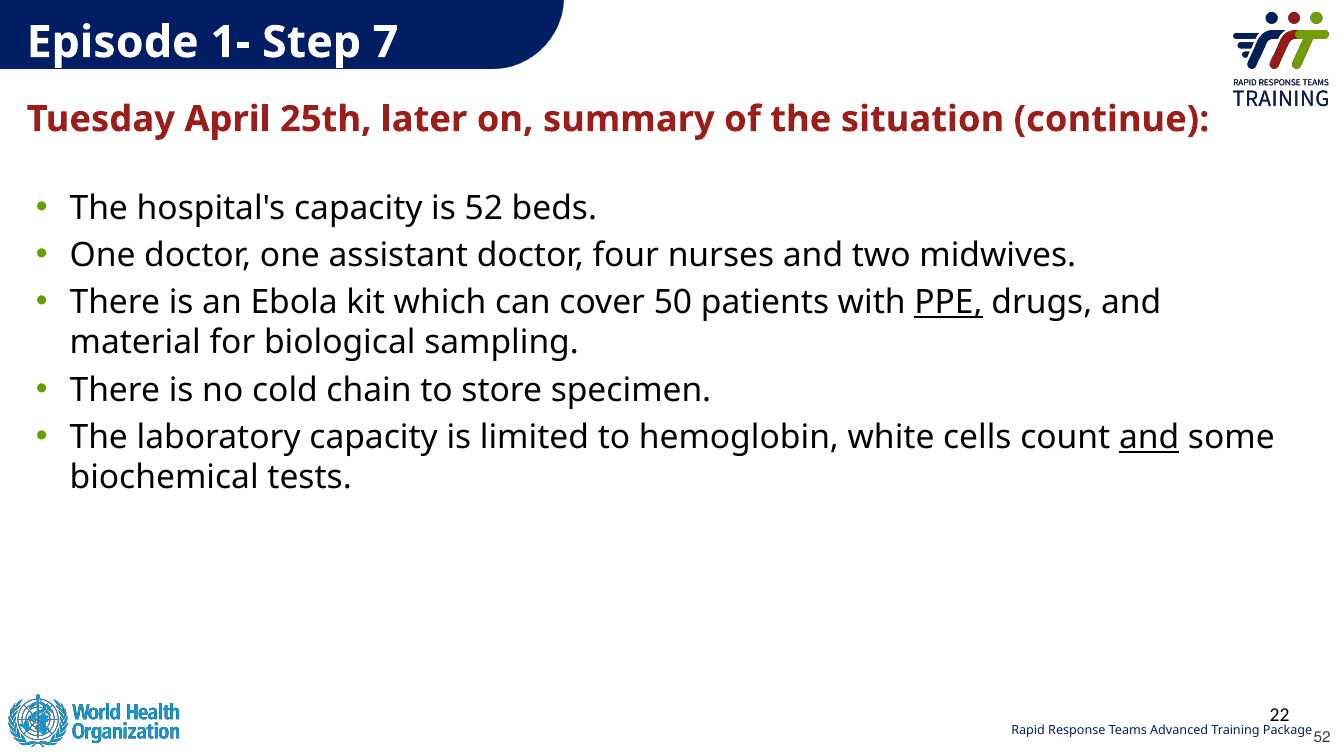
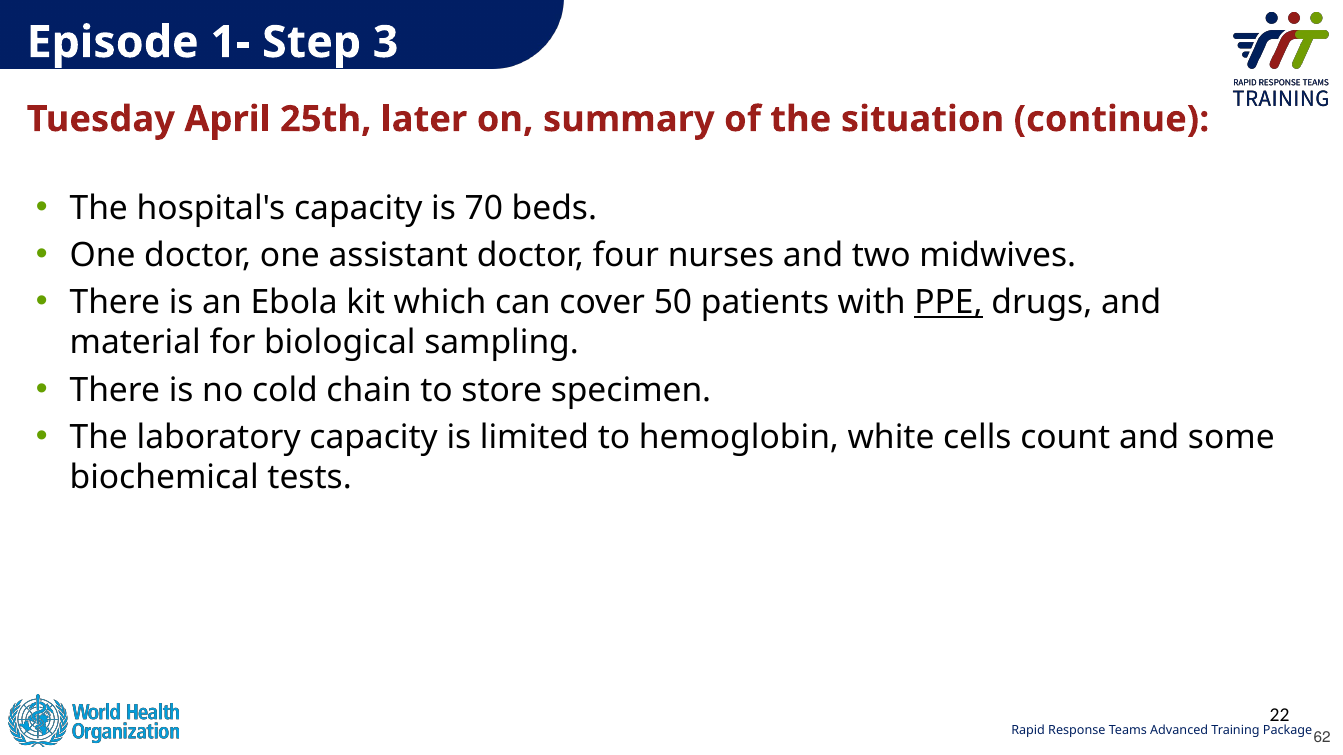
7: 7 -> 3 (386, 42)
is 52: 52 -> 70 (484, 208)
and underline: present -> none (1149, 438)
52: 52 -> 62 (1322, 738)
